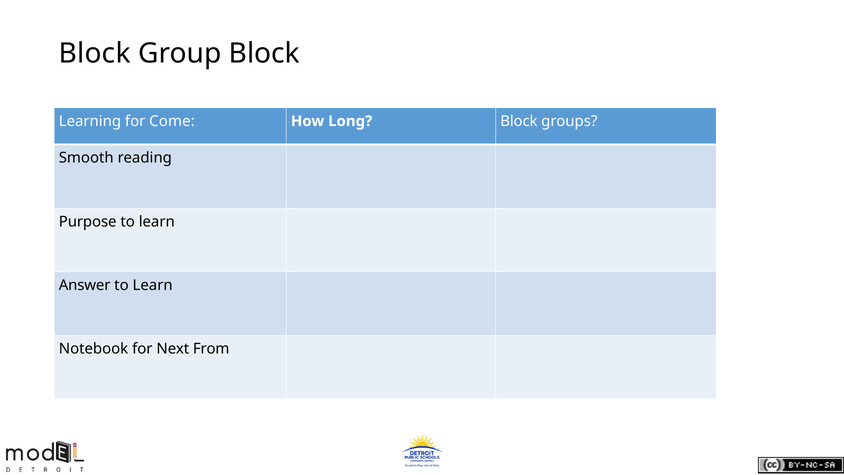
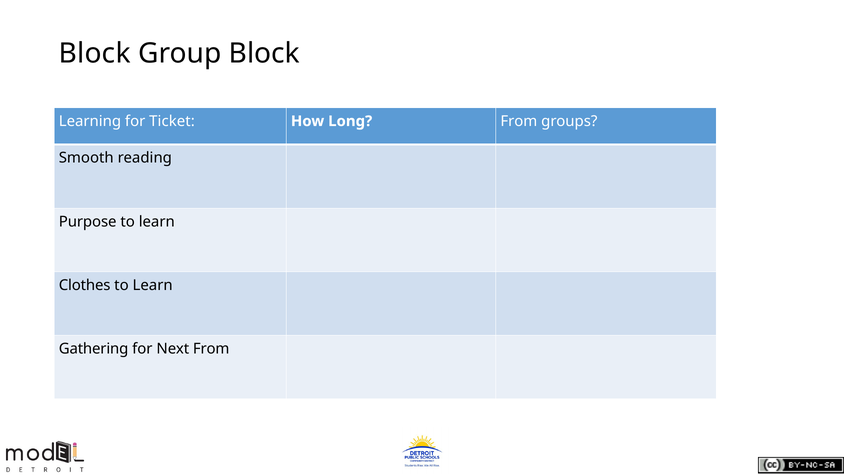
Come: Come -> Ticket (172, 121)
Long Block: Block -> From (519, 121)
Answer: Answer -> Clothes (85, 285)
Notebook: Notebook -> Gathering (94, 349)
